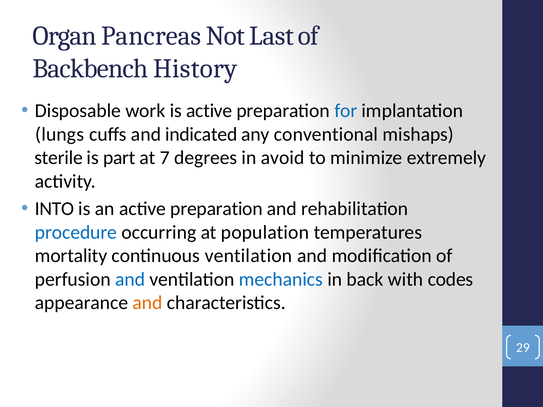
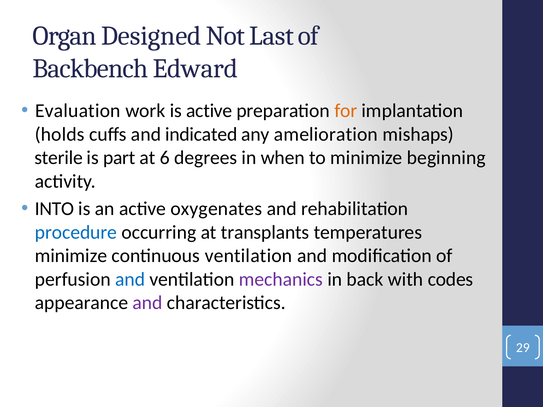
Pancreas: Pancreas -> Designed (151, 36)
History: History -> Edward (195, 68)
Disposable: Disposable -> Evaluation (78, 111)
for colour: blue -> orange (346, 111)
lungs: lungs -> holds (60, 134)
conventional: conventional -> amelioration (326, 134)
7: 7 -> 6 (165, 158)
avoid: avoid -> when (283, 158)
extremely: extremely -> beginning (446, 158)
an active preparation: preparation -> oxygenates (216, 209)
population: population -> transplants (265, 232)
mortality: mortality -> minimize (71, 256)
mechanics colour: blue -> purple (281, 279)
and colour: orange -> purple (148, 303)
